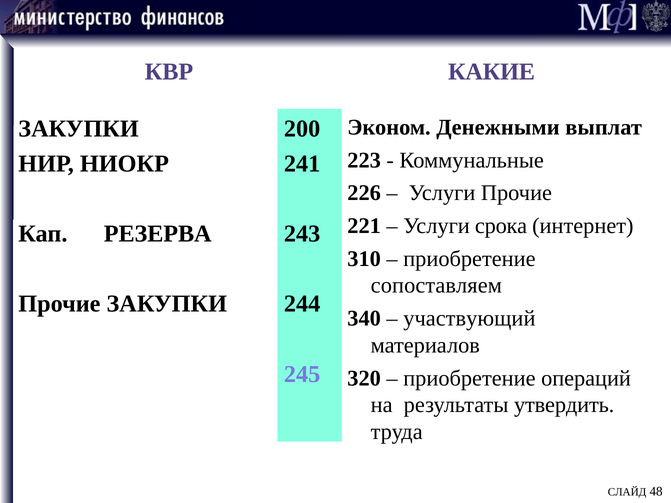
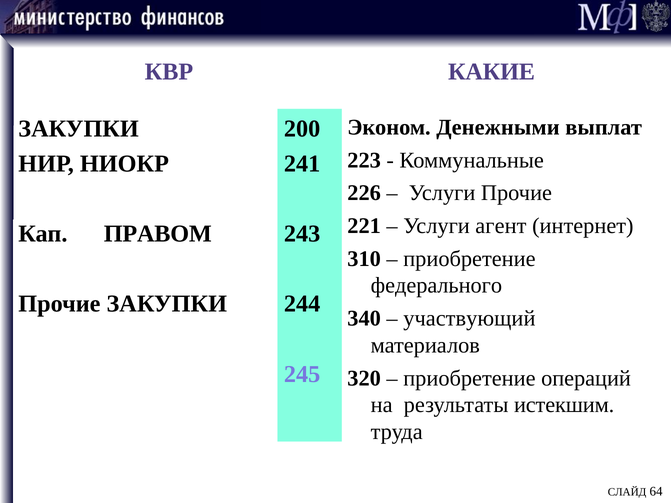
срока: срока -> агент (501, 226)
РЕЗЕРВА: РЕЗЕРВА -> ПРАВОМ (158, 234)
сопоставляем: сопоставляем -> федерального (436, 286)
утвердить: утвердить -> истекшим (564, 405)
48: 48 -> 64 (656, 492)
